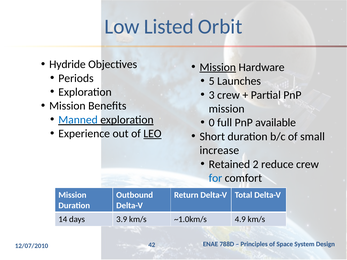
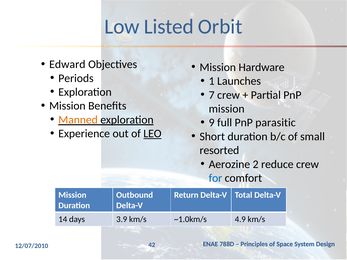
Hydride: Hydride -> Edward (67, 64)
Mission underline: present -> none (218, 67)
5: 5 -> 1 (212, 81)
3: 3 -> 7 (212, 95)
Manned colour: blue -> orange (78, 120)
0: 0 -> 9 (212, 123)
available: available -> parasitic (275, 123)
increase: increase -> resorted (219, 151)
Retained: Retained -> Aerozine (229, 164)
